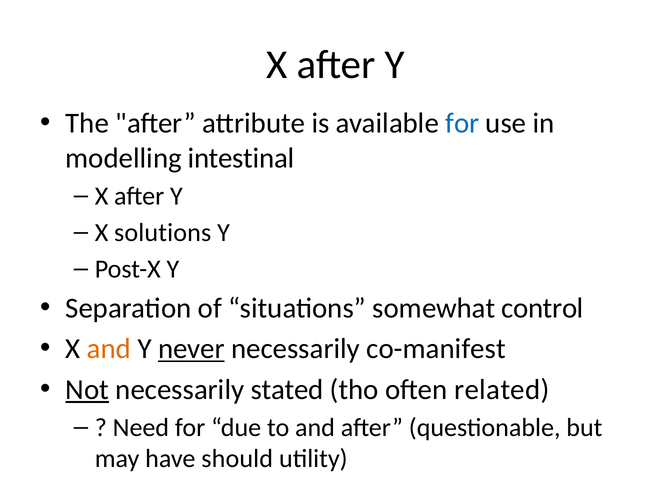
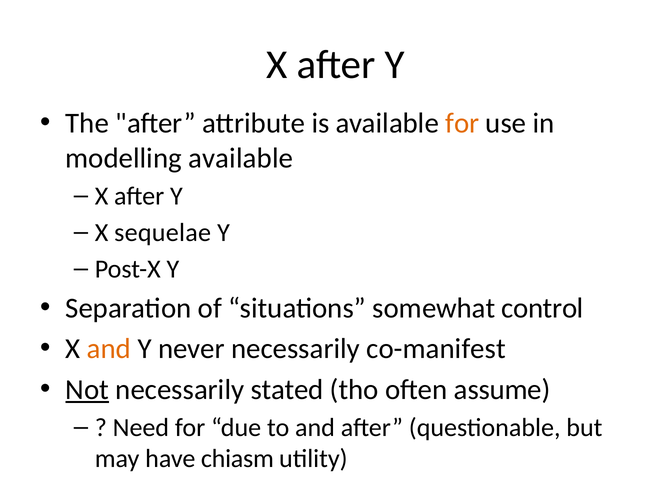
for colour: blue -> orange (462, 123)
modelling intestinal: intestinal -> available (241, 158)
solutions: solutions -> sequelae (163, 233)
never underline: present -> none (191, 349)
related: related -> assume (502, 390)
should: should -> chiasm (237, 459)
